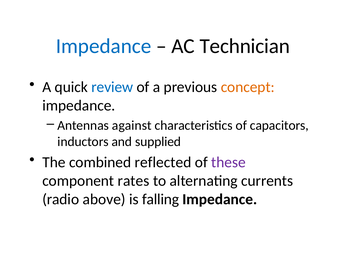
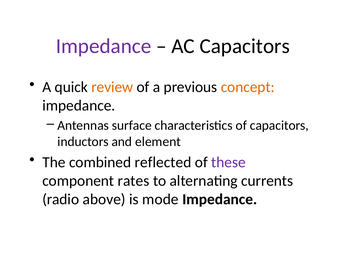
Impedance colour: blue -> purple (104, 46)
AC Technician: Technician -> Capacitors (245, 46)
review colour: blue -> orange (112, 87)
against: against -> surface (132, 125)
supplied: supplied -> element (158, 141)
falling: falling -> mode (160, 199)
